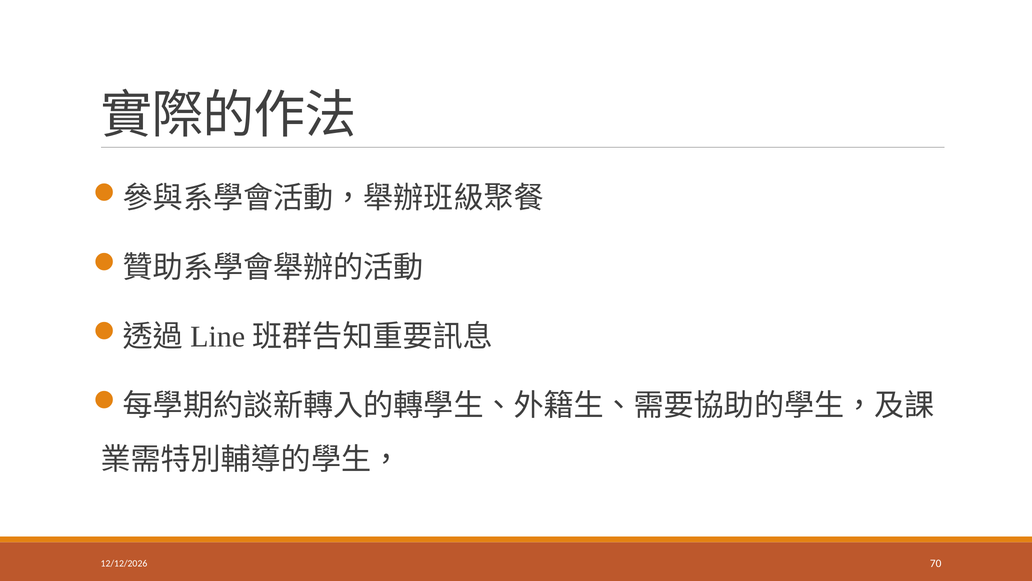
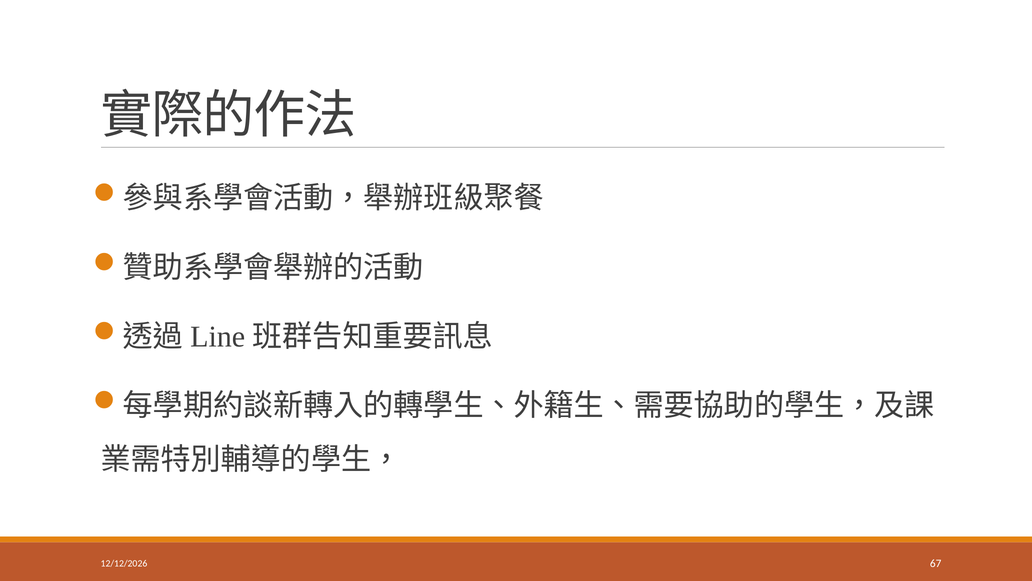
70: 70 -> 67 (936, 563)
